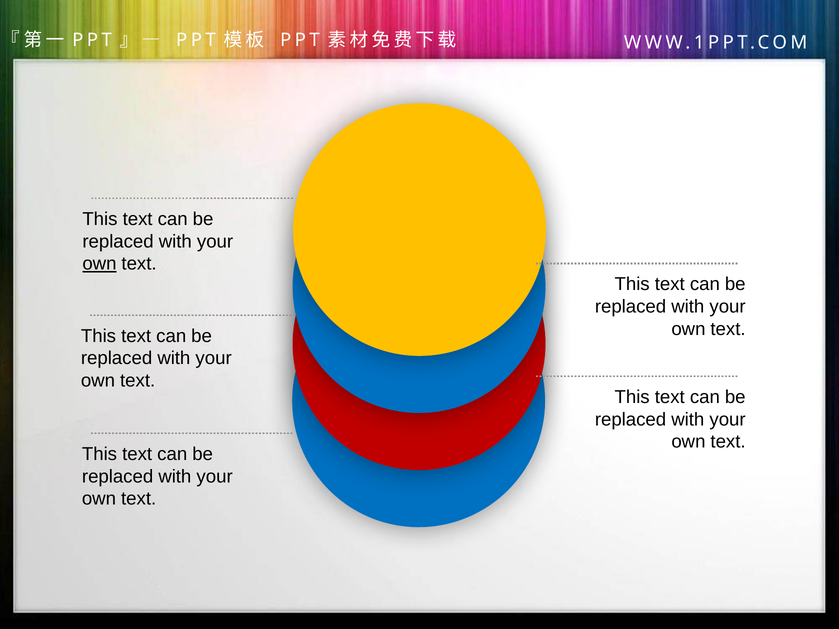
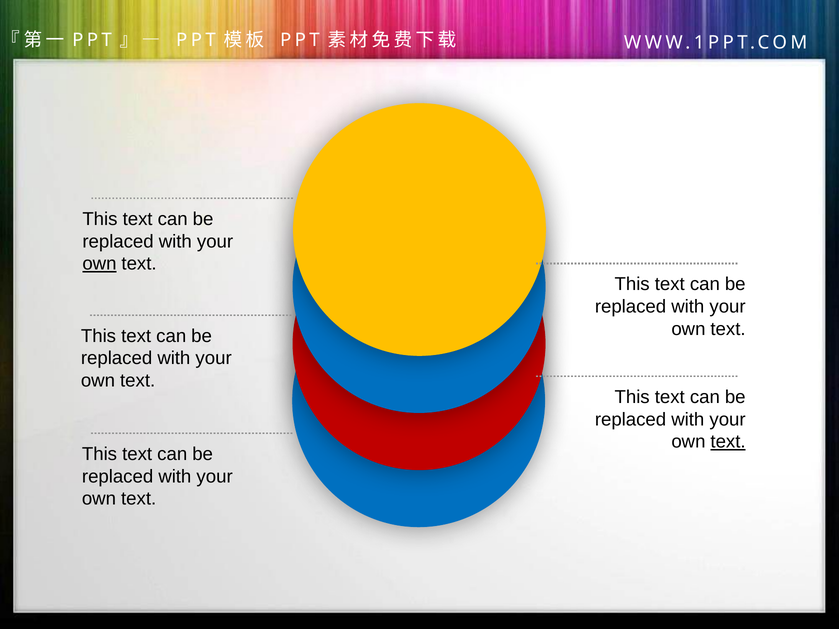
text underline: none -> present (728, 442)
